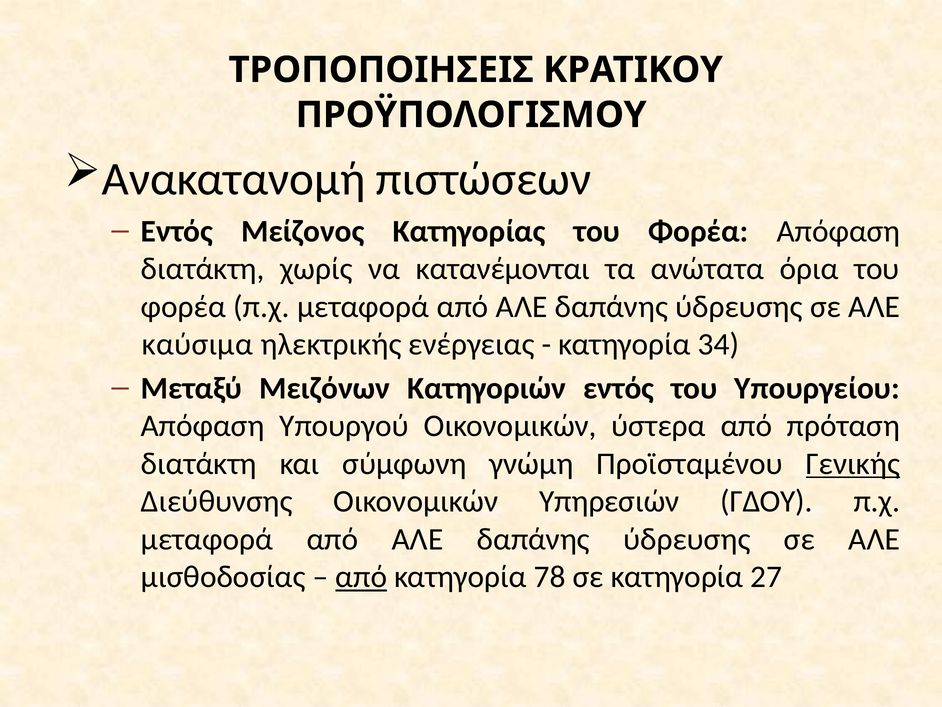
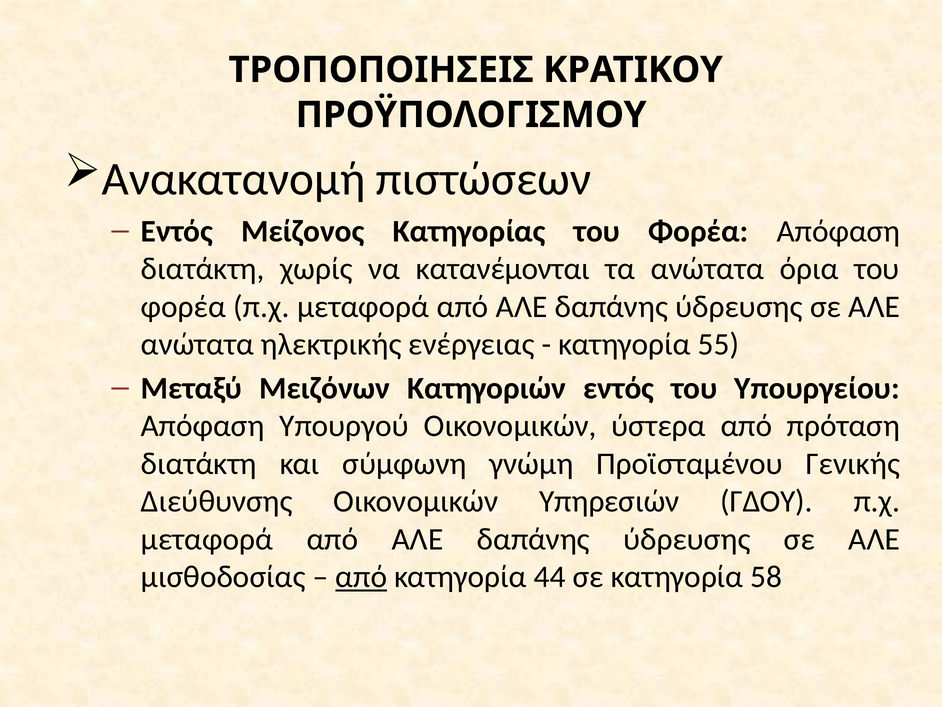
καύσιμα: καύσιμα -> ανώτατα (197, 344)
34: 34 -> 55 (719, 344)
Γενικής underline: present -> none (853, 463)
78: 78 -> 44 (550, 576)
27: 27 -> 58 (766, 576)
